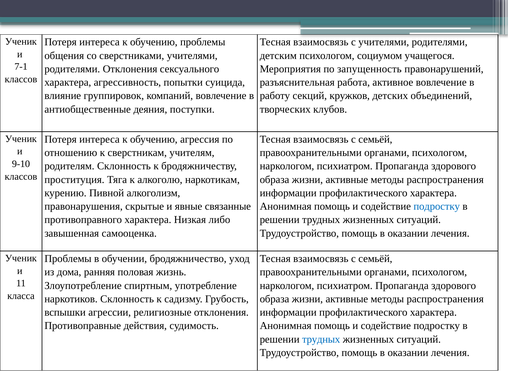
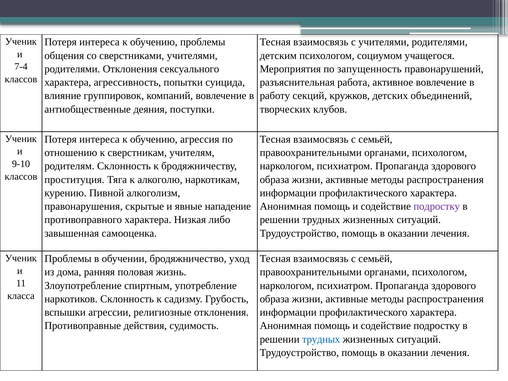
7-1: 7-1 -> 7-4 (21, 67)
связанные: связанные -> нападение (228, 206)
подростку colour: blue -> purple (437, 206)
